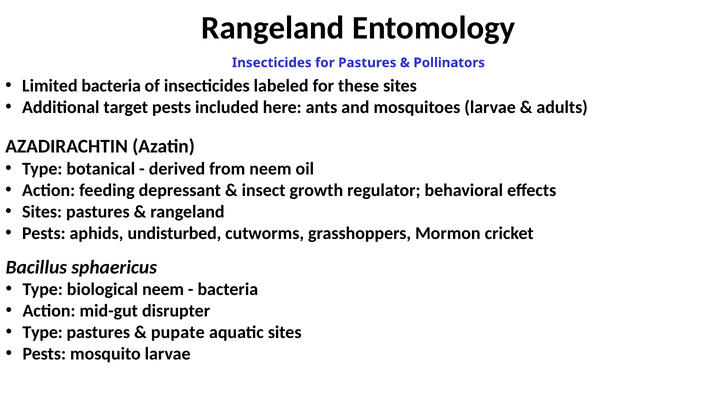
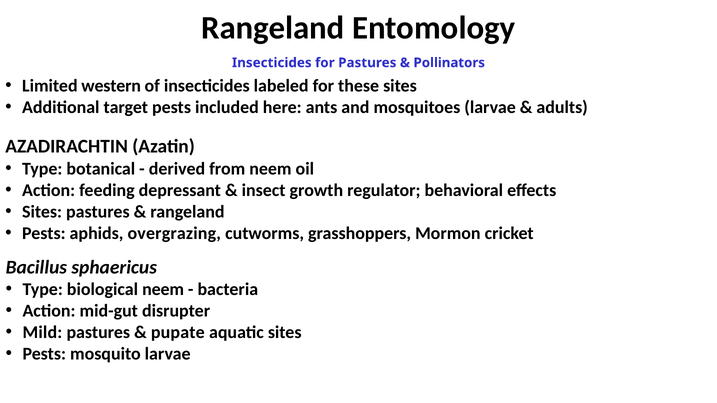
Limited bacteria: bacteria -> western (111, 86)
undisturbed: undisturbed -> overgrazing (174, 234)
Type: Type -> Mild (42, 333)
